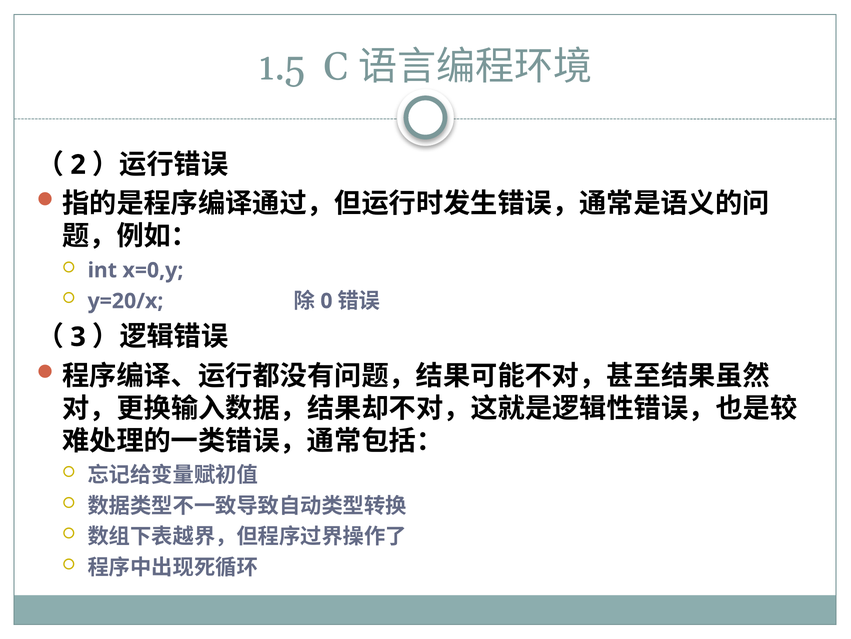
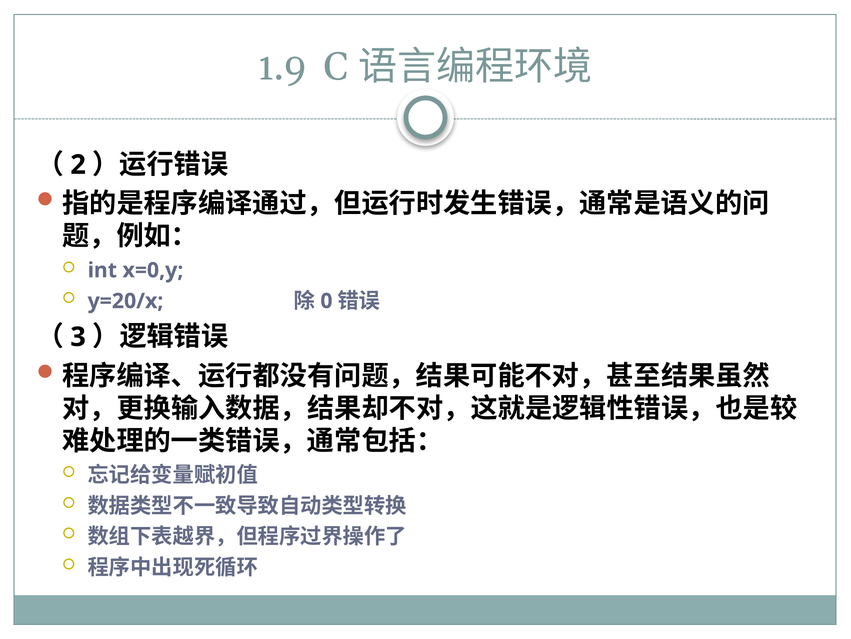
1.5: 1.5 -> 1.9 (282, 67)
